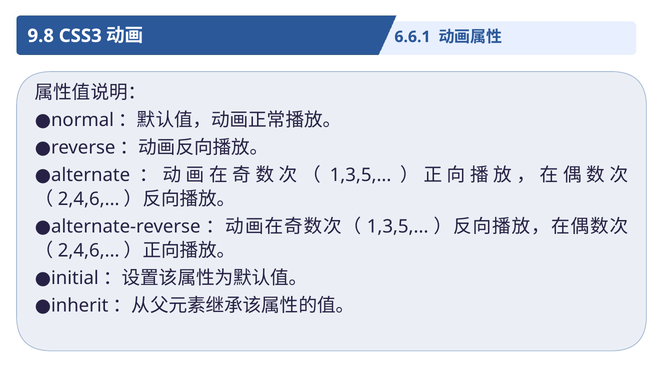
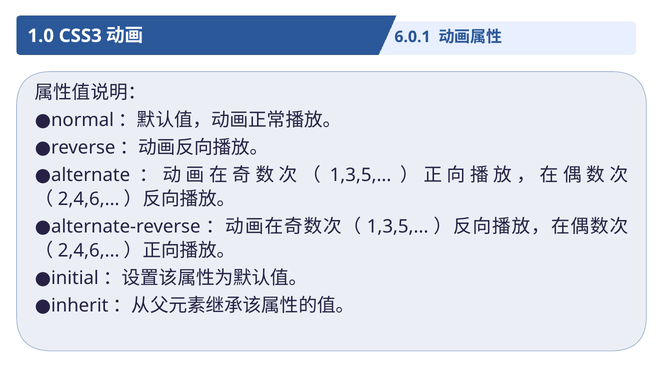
9.8: 9.8 -> 1.0 (41, 36)
6.6.1: 6.6.1 -> 6.0.1 (412, 37)
